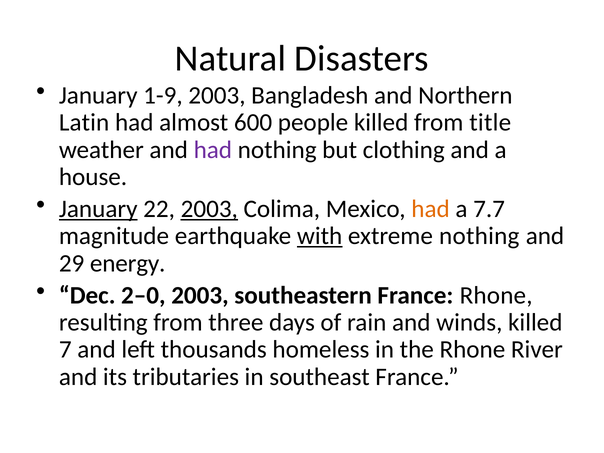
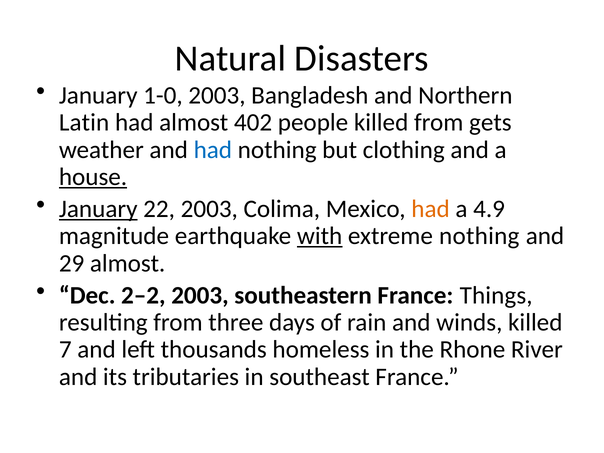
1-9: 1-9 -> 1-0 (163, 95)
600: 600 -> 402 (253, 123)
title: title -> gets (490, 123)
had colour: purple -> blue (213, 150)
house underline: none -> present (93, 177)
2003 underline: present -> none (209, 209)
7.7: 7.7 -> 4.9 (489, 209)
29 energy: energy -> almost (128, 263)
2–0: 2–0 -> 2–2 (143, 295)
France Rhone: Rhone -> Things (496, 295)
